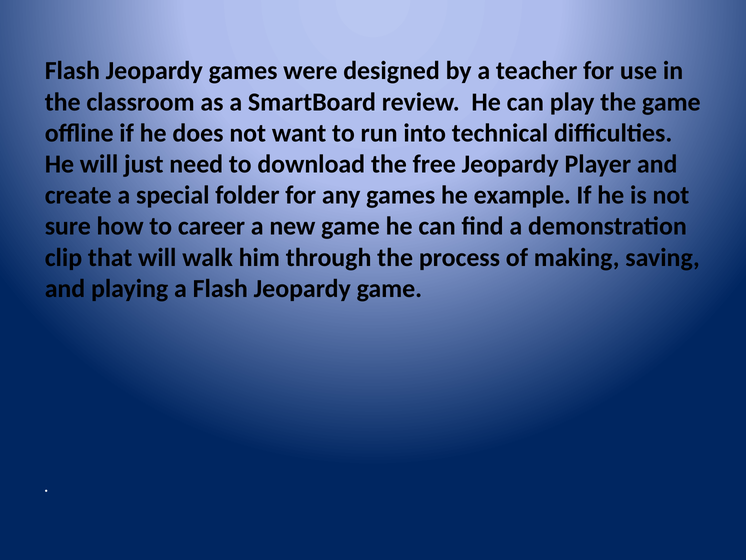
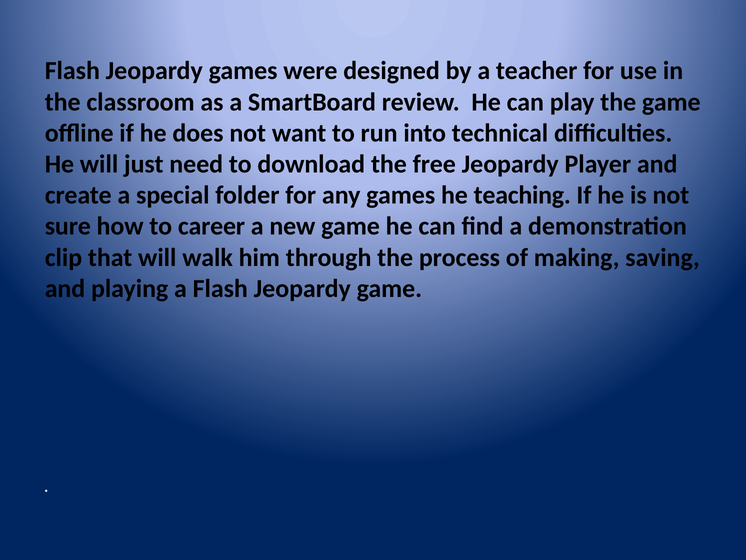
example: example -> teaching (522, 195)
